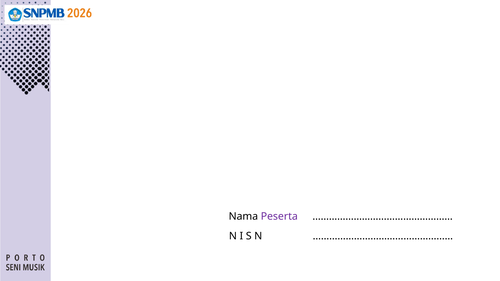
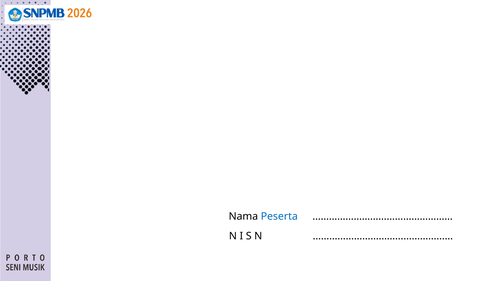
Peserta colour: purple -> blue (279, 217)
